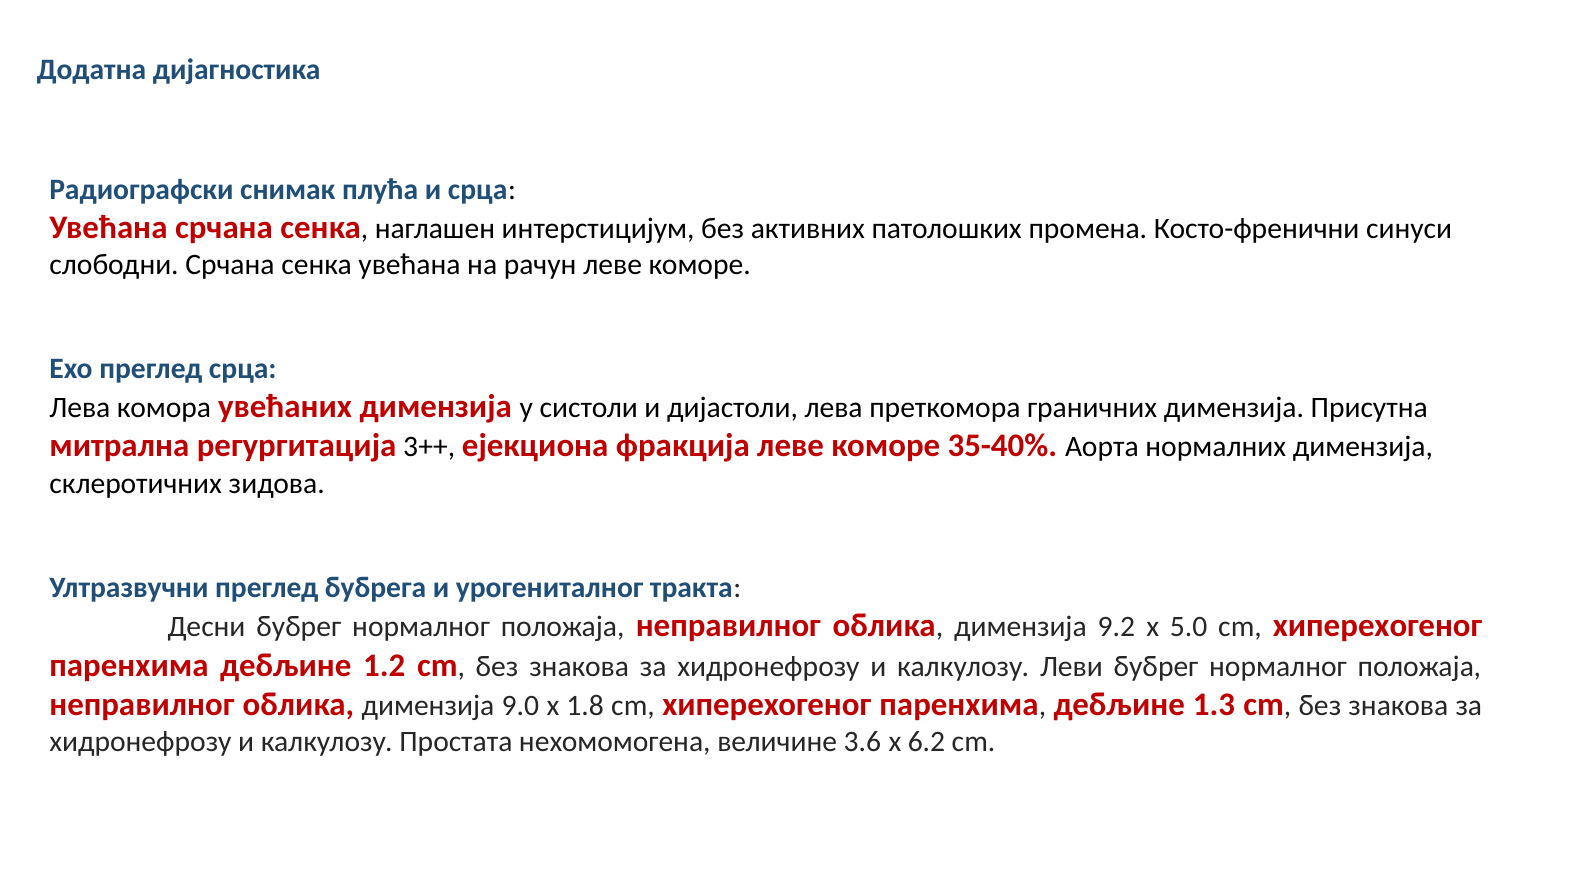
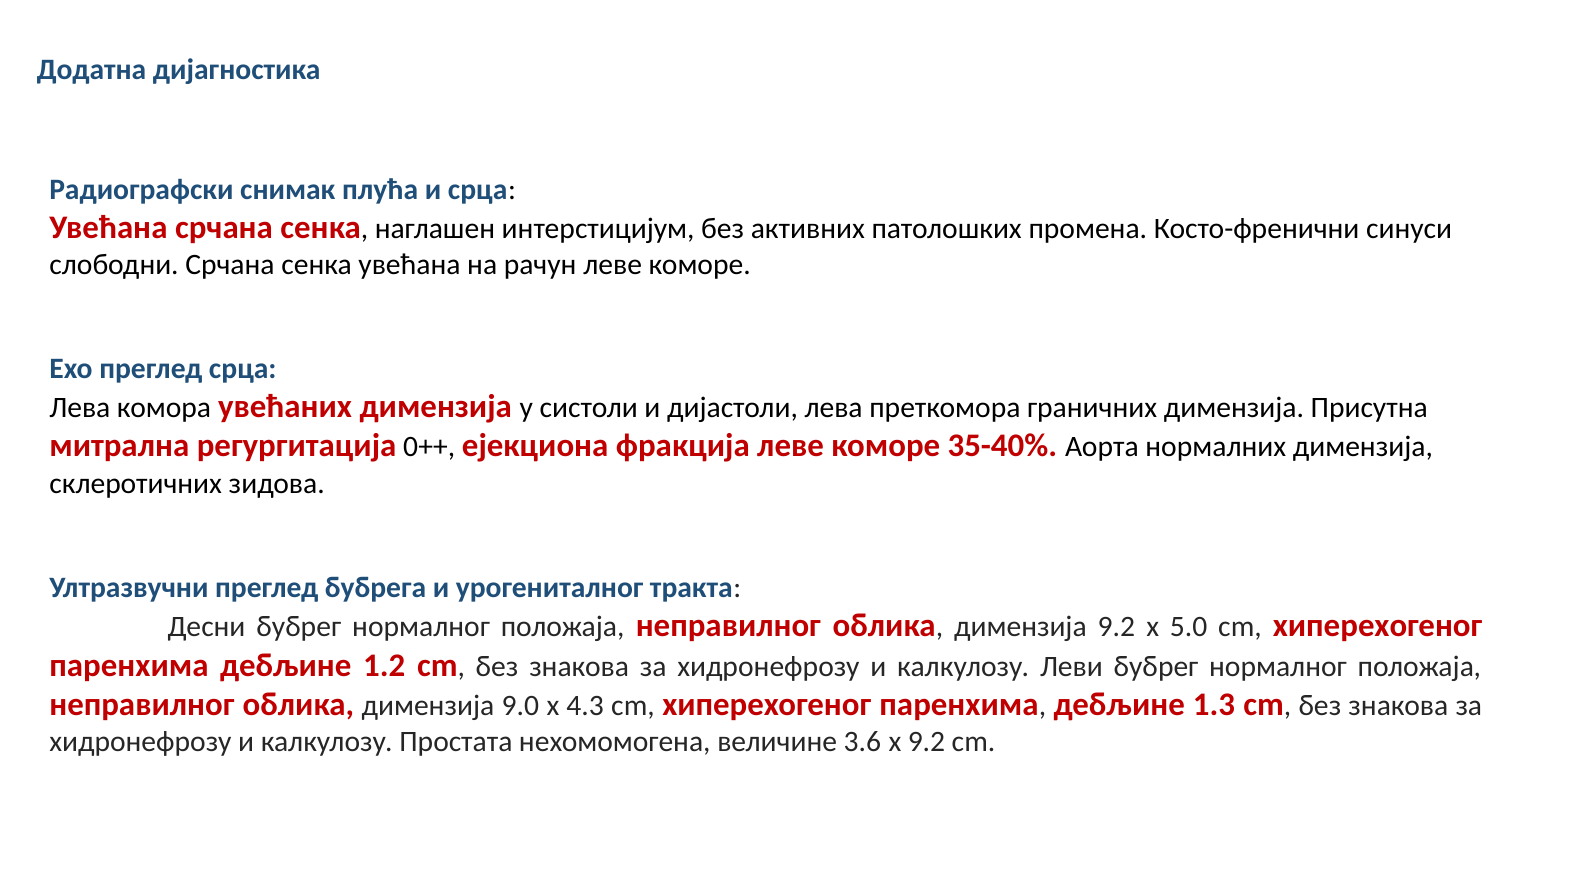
3++: 3++ -> 0++ (429, 447)
1.8: 1.8 -> 4.3 (585, 706)
x 6.2: 6.2 -> 9.2 (926, 742)
